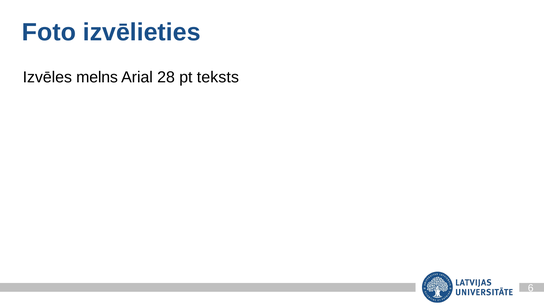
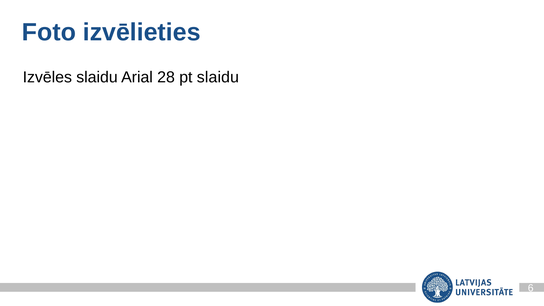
Izvēles melns: melns -> slaidu (97, 77)
pt teksts: teksts -> slaidu (218, 77)
